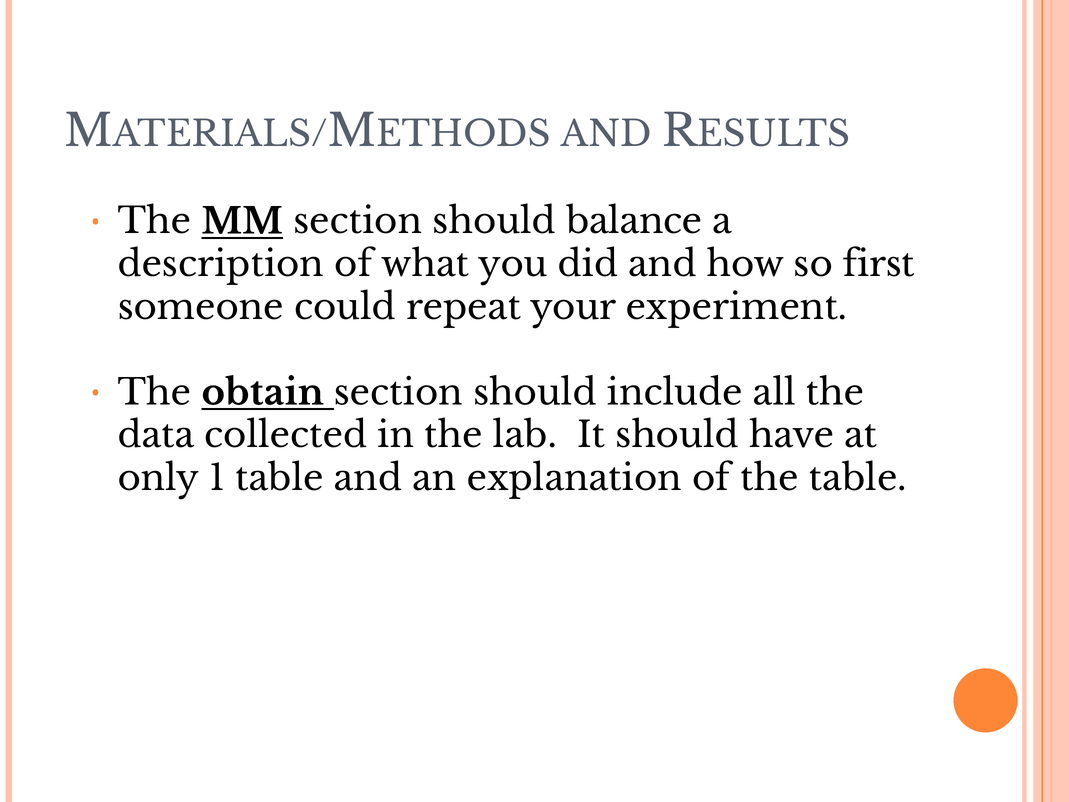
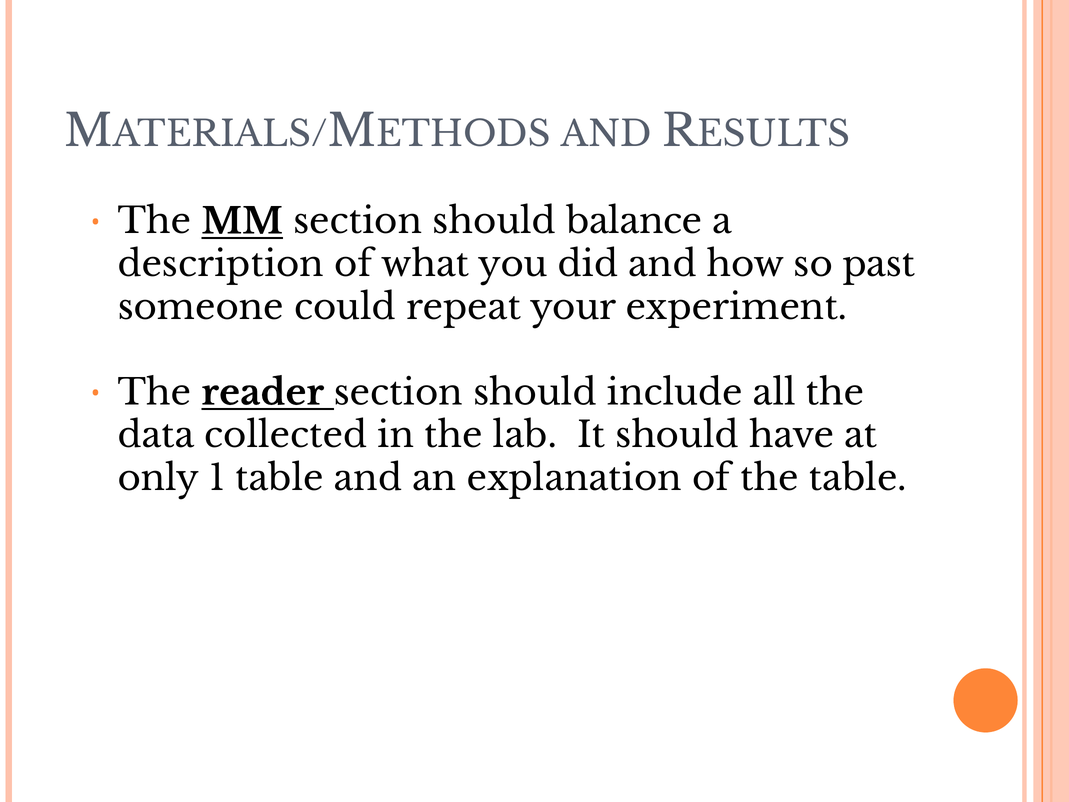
first: first -> past (879, 264)
obtain: obtain -> reader (263, 393)
